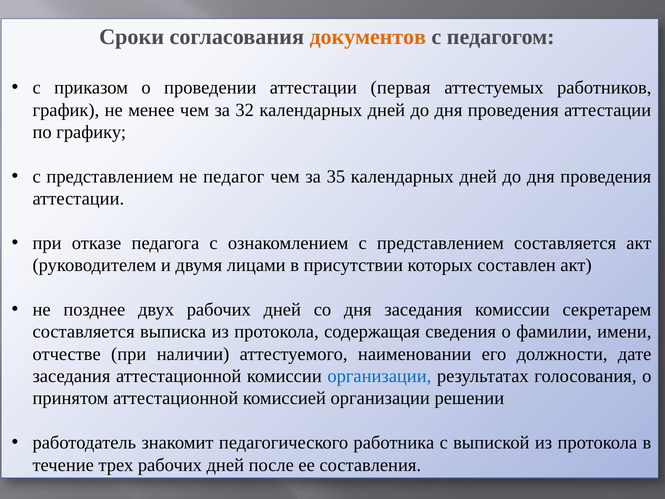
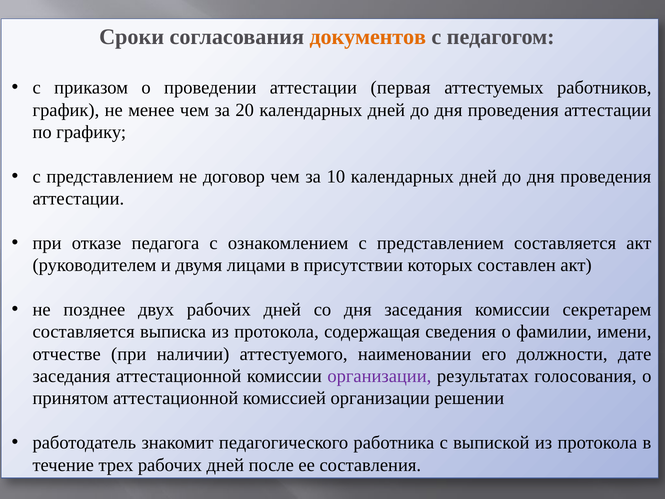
32: 32 -> 20 (245, 110)
педагог: педагог -> договор (234, 176)
35: 35 -> 10 (336, 176)
организации colour: blue -> purple (379, 376)
